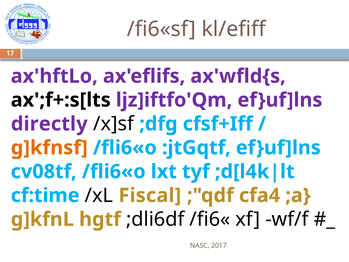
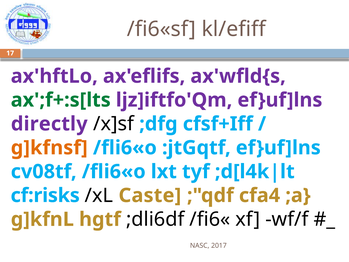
ax';f+:s[lts colour: black -> green (61, 100)
cf:time: cf:time -> cf:risks (45, 195)
Fiscal: Fiscal -> Caste (150, 195)
